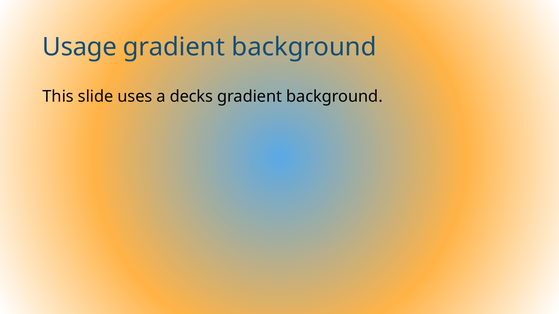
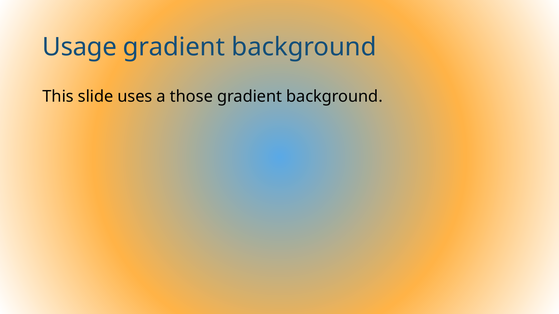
decks: decks -> those (191, 97)
